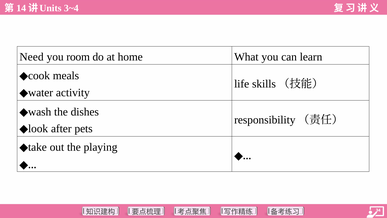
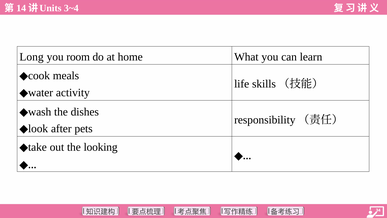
Need: Need -> Long (32, 57)
playing: playing -> looking (101, 147)
